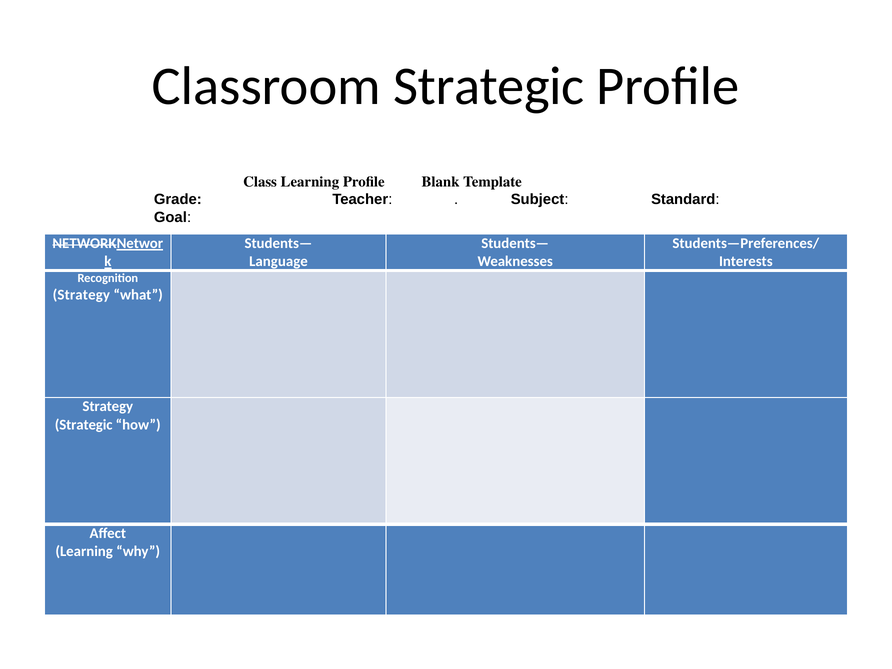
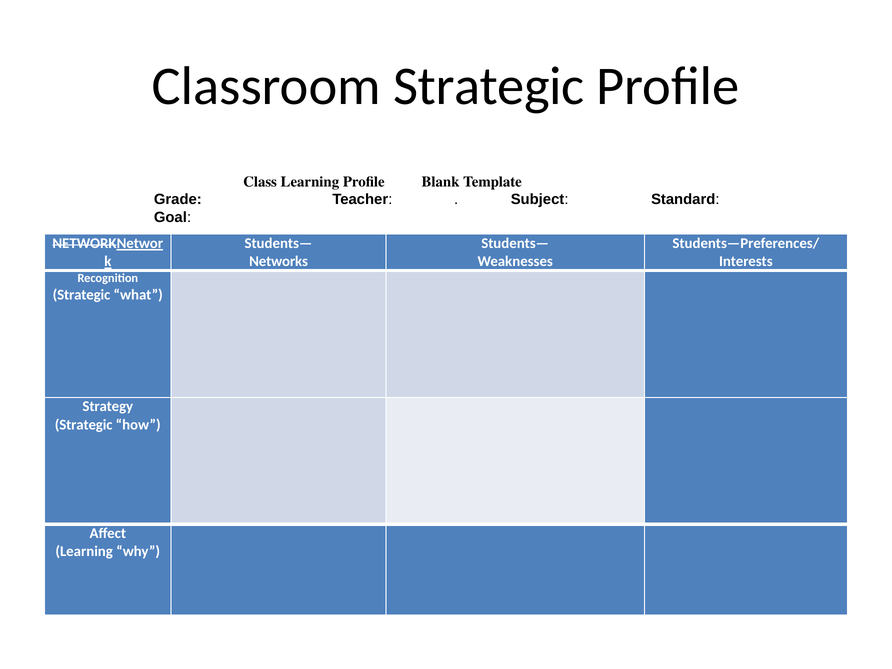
Language: Language -> Networks (279, 262)
Strategy: Strategy -> Strategic (81, 295)
